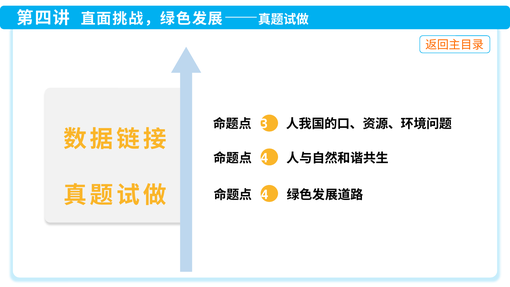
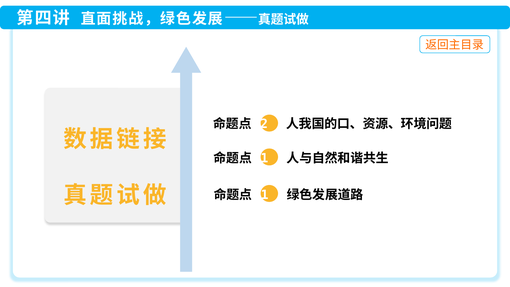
3: 3 -> 2 (264, 124)
4: 4 -> 1 (264, 158)
4: 4 -> 1 (265, 195)
